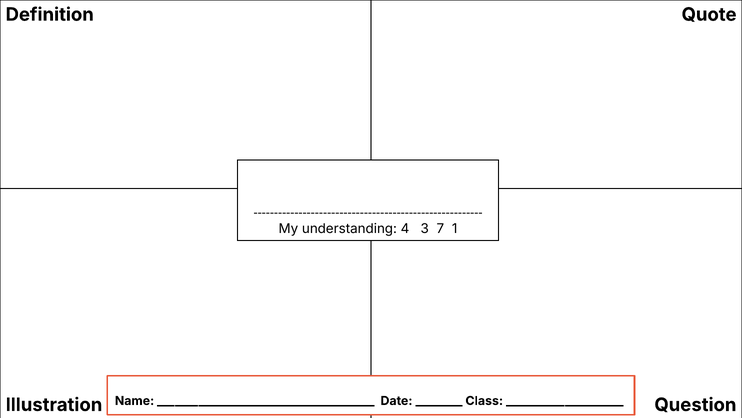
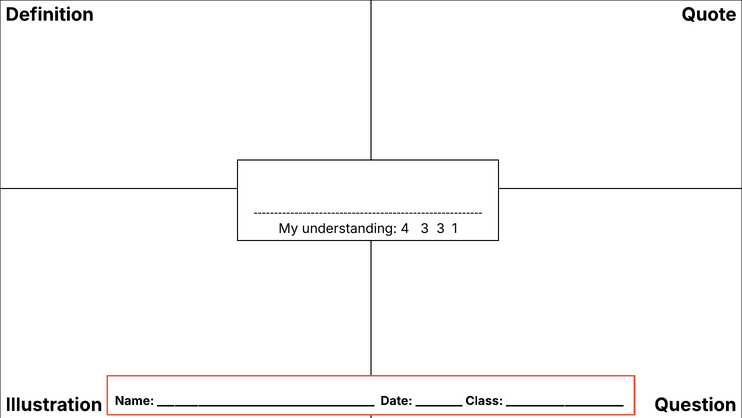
3 7: 7 -> 3 (441, 229)
